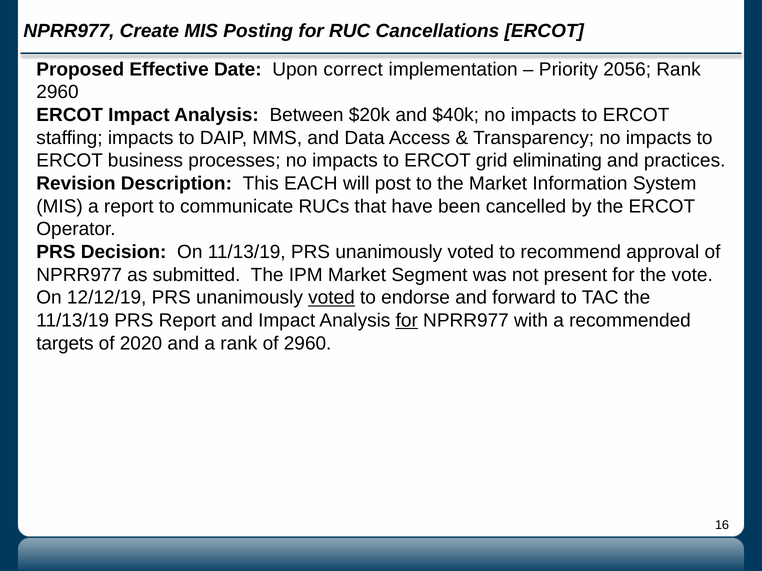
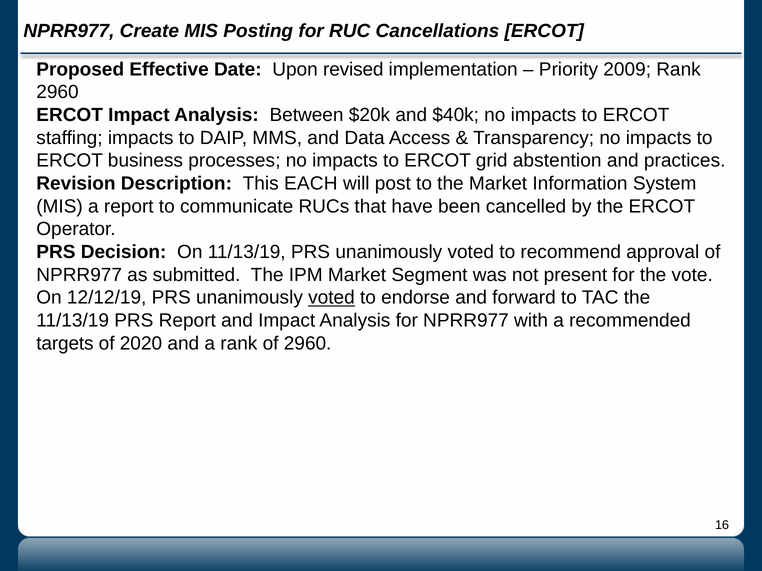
correct: correct -> revised (353, 69)
2056: 2056 -> 2009 (627, 69)
eliminating: eliminating -> abstention (557, 161)
for underline: present -> none (407, 321)
